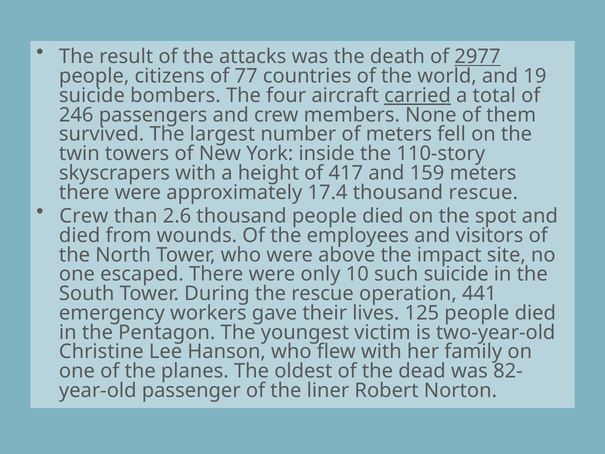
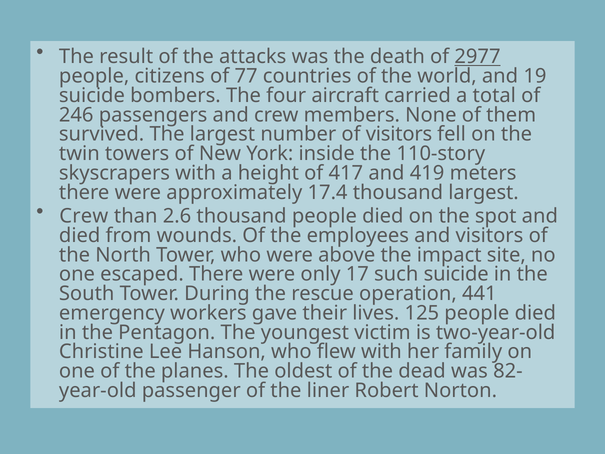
carried underline: present -> none (418, 96)
of meters: meters -> visitors (399, 134)
159: 159 -> 419 (427, 173)
thousand rescue: rescue -> largest (483, 192)
10: 10 -> 17 (357, 274)
